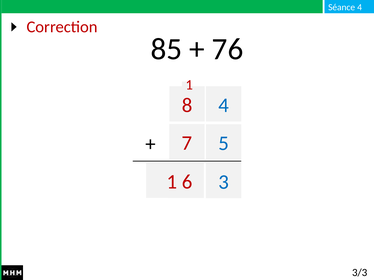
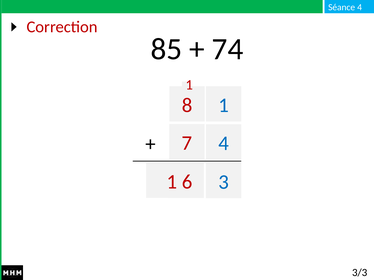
76: 76 -> 74 (228, 49)
8 4: 4 -> 1 (224, 106)
7 5: 5 -> 4 (224, 144)
